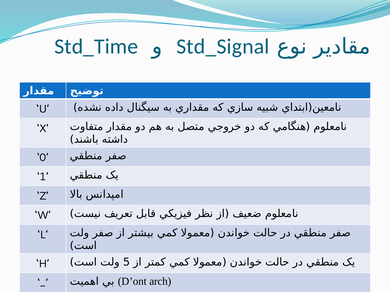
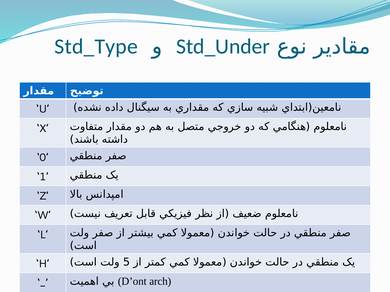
Std_Time: Std_Time -> Std_Type (96, 46)
Std_Signal: Std_Signal -> Std_Under (223, 46)
